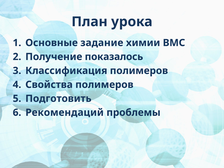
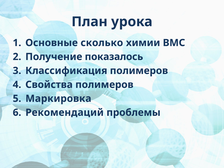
задание: задание -> сколько (102, 43)
Подготовить: Подготовить -> Маркировка (58, 99)
